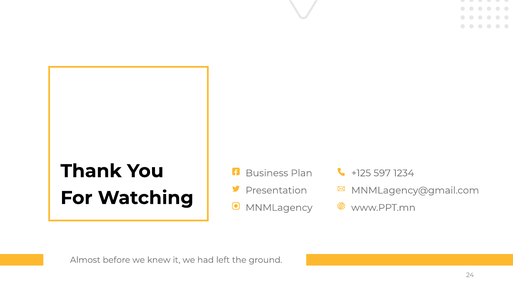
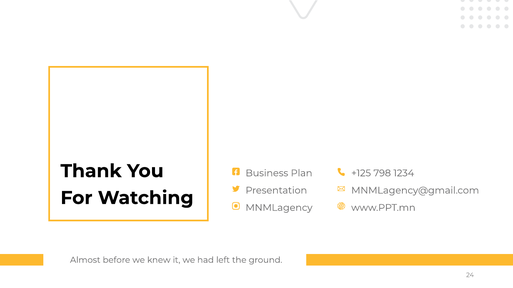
597: 597 -> 798 (382, 173)
